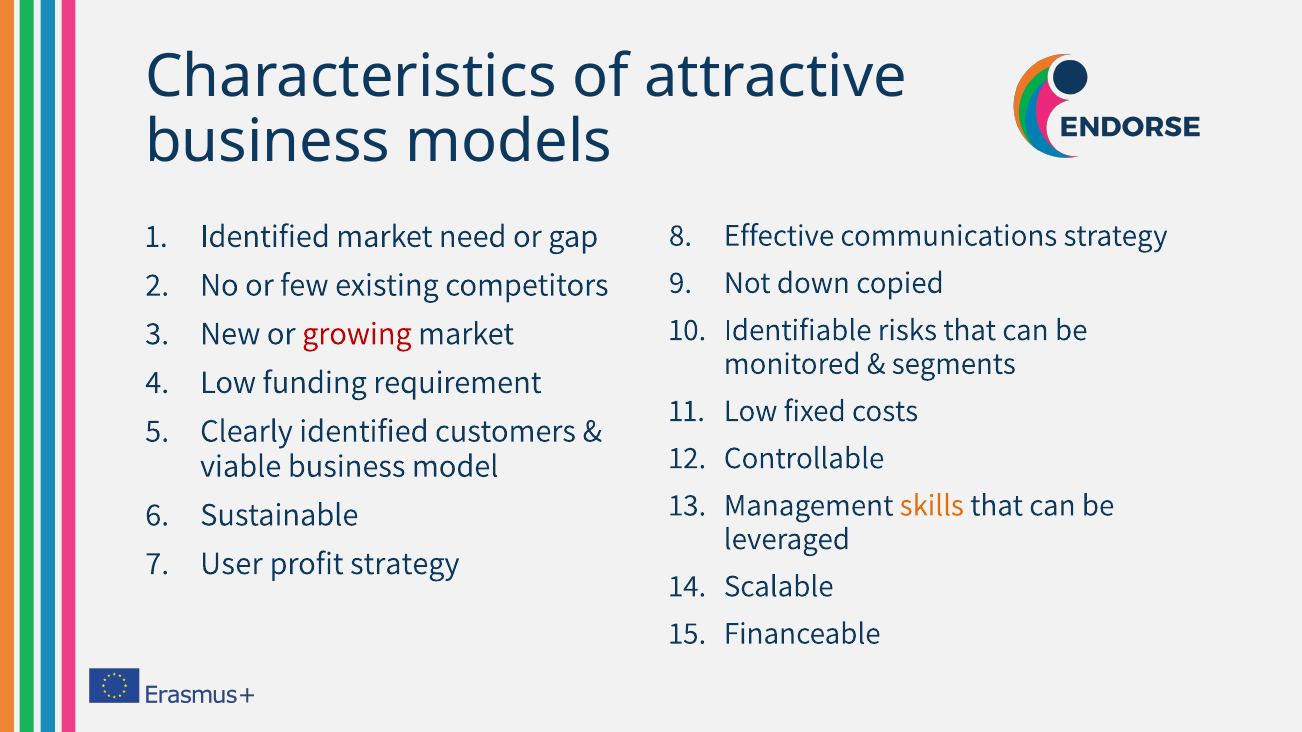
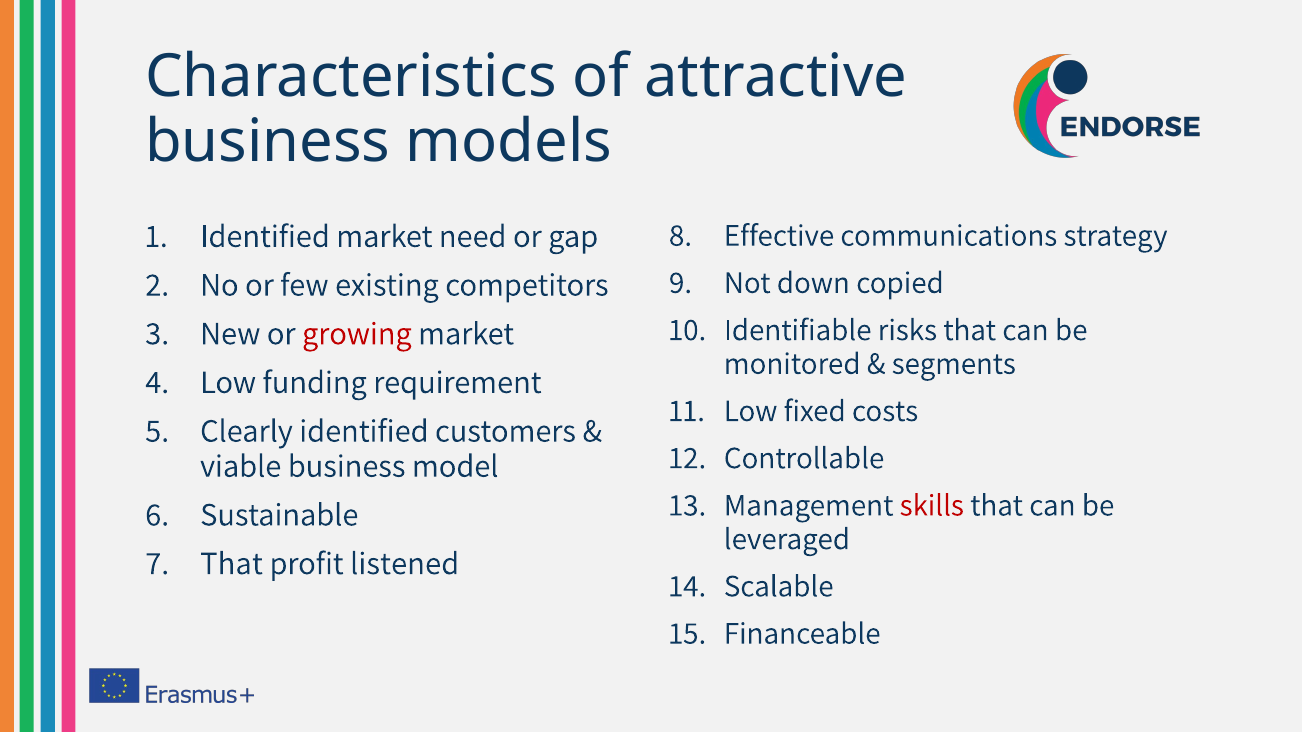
skills colour: orange -> red (932, 505)
User: User -> That (231, 564)
profit strategy: strategy -> listened (405, 564)
